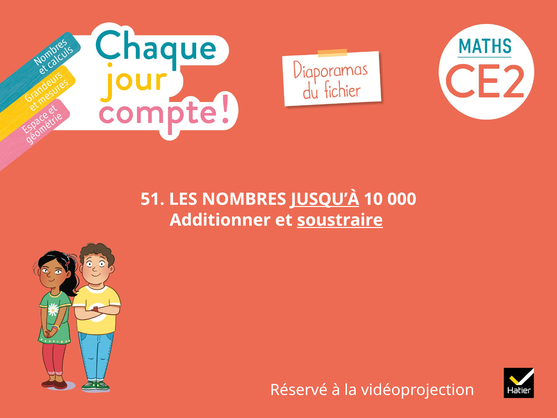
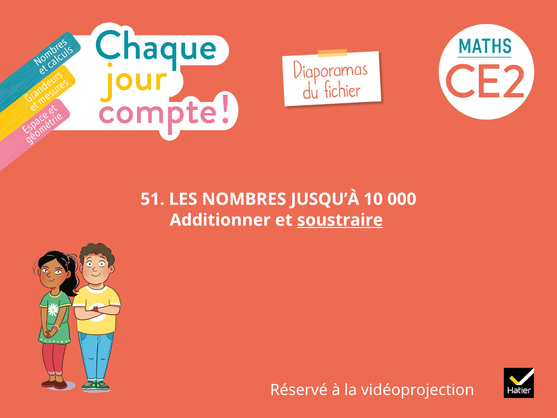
JUSQU’À underline: present -> none (325, 199)
